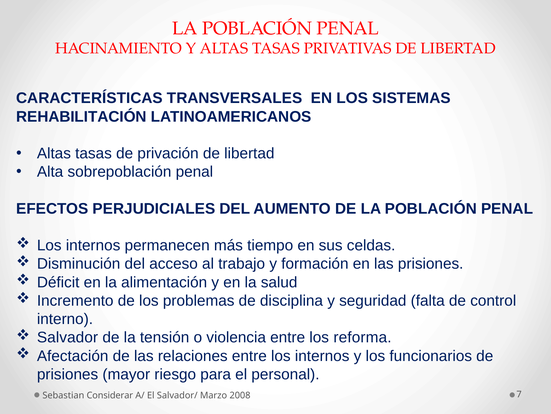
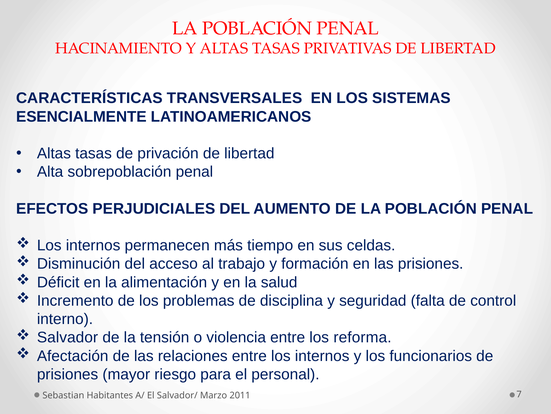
REHABILITACIÓN: REHABILITACIÓN -> ESENCIALMENTE (81, 116)
Considerar: Considerar -> Habitantes (110, 395)
2008: 2008 -> 2011 (240, 395)
